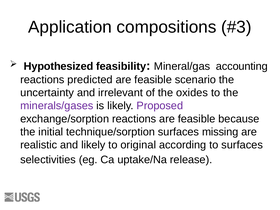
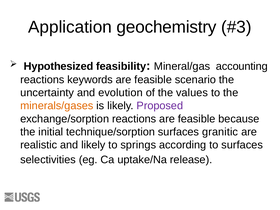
compositions: compositions -> geochemistry (167, 27)
predicted: predicted -> keywords (90, 80)
irrelevant: irrelevant -> evolution (120, 93)
oxides: oxides -> values (192, 93)
minerals/gases colour: purple -> orange (57, 106)
missing: missing -> granitic (220, 132)
original: original -> springs (138, 145)
